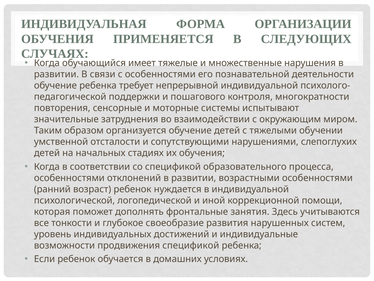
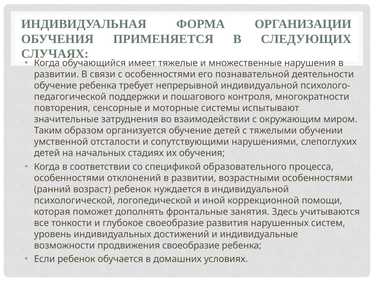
продвижения спецификой: спецификой -> своеобразие (191, 245)
